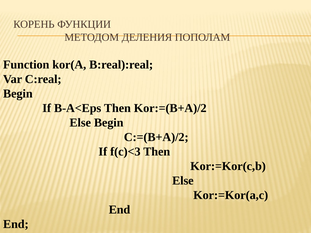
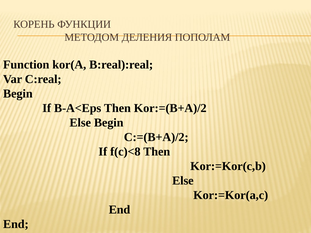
f(c)<3: f(c)<3 -> f(c)<8 (125, 152)
